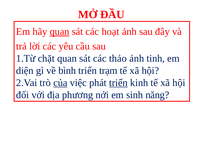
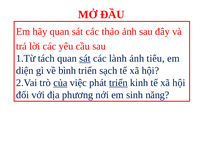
quan underline: present -> none (60, 32)
hoạt: hoạt -> thảo (111, 32)
chặt: chặt -> tách (46, 58)
sát underline: none -> present (85, 58)
thảo: thảo -> lành (118, 58)
tinh: tinh -> tiêu (156, 58)
trạm: trạm -> sạch (108, 70)
